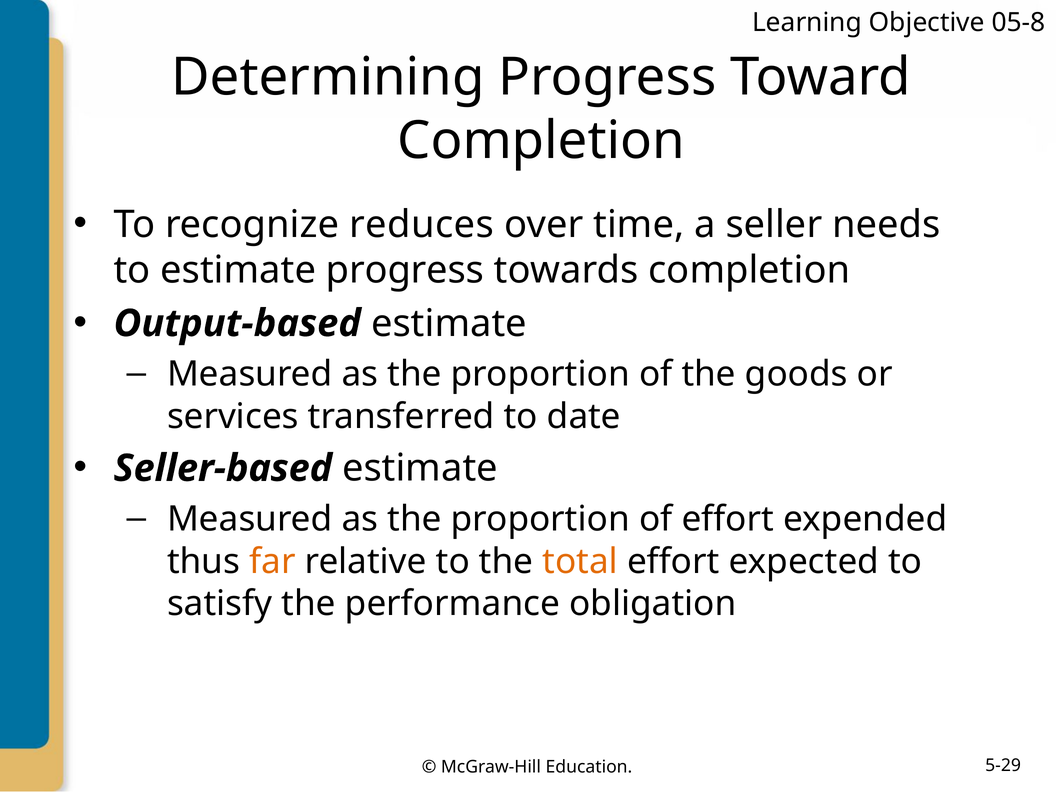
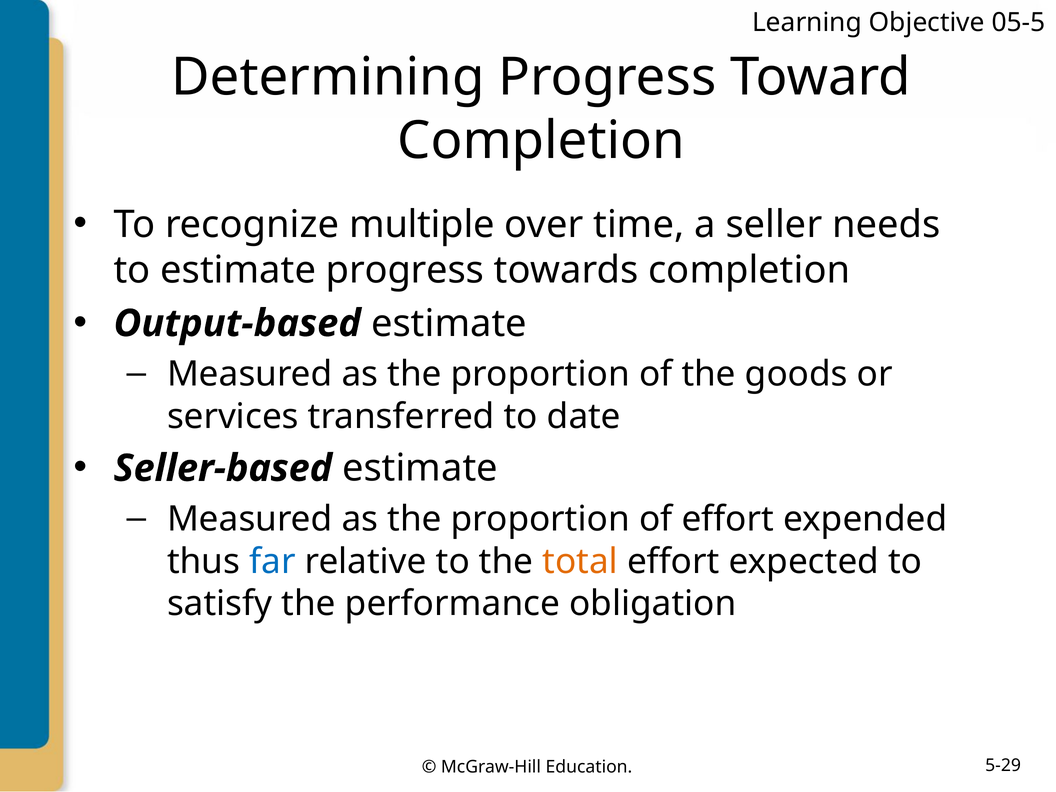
05-8: 05-8 -> 05-5 (1018, 23)
reduces: reduces -> multiple (422, 224)
far colour: orange -> blue (272, 561)
